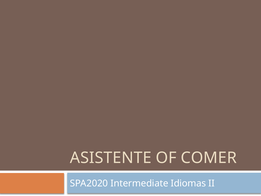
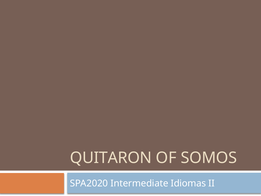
ASISTENTE: ASISTENTE -> QUITARON (111, 158)
COMER: COMER -> SOMOS (209, 158)
